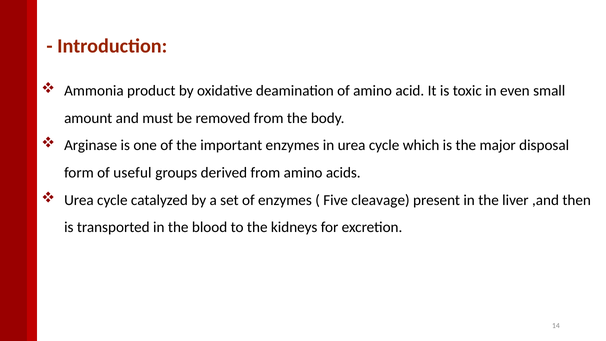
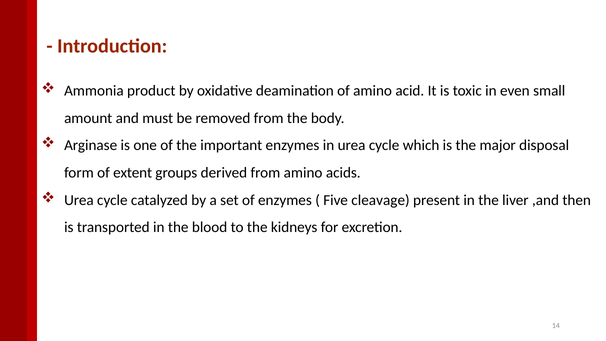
useful: useful -> extent (133, 173)
